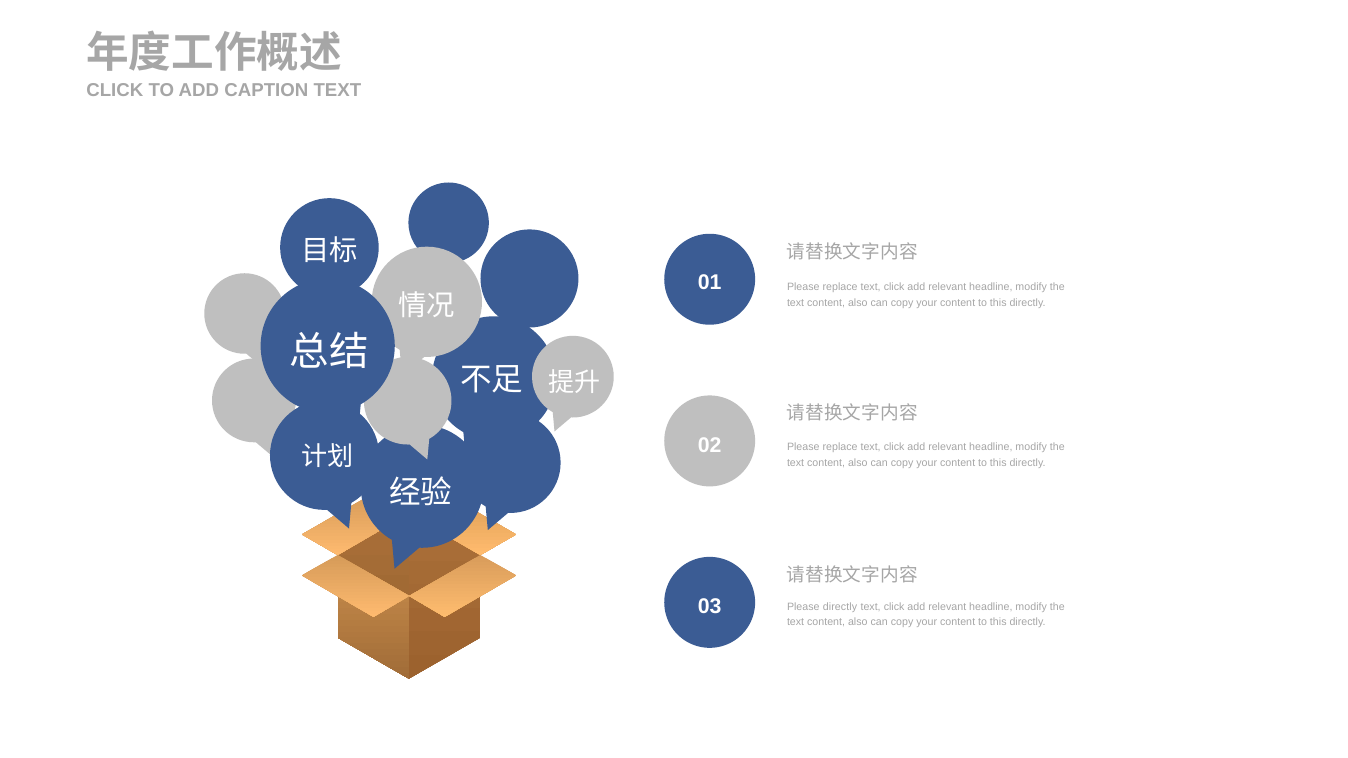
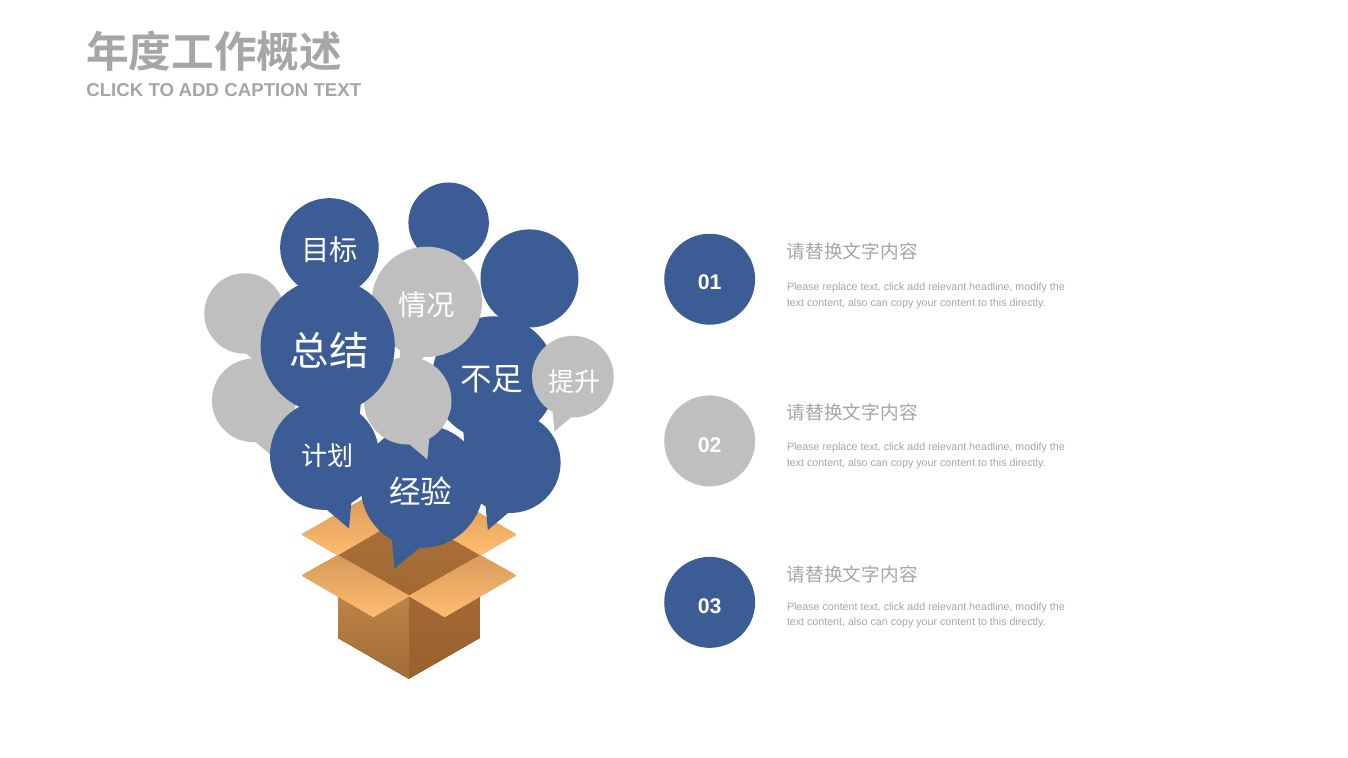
Please directly: directly -> content (840, 607)
